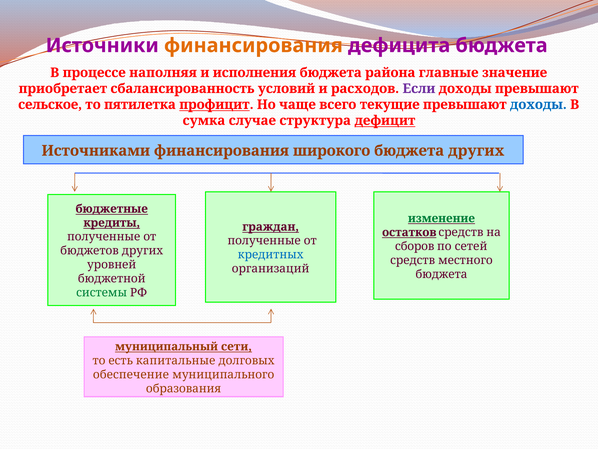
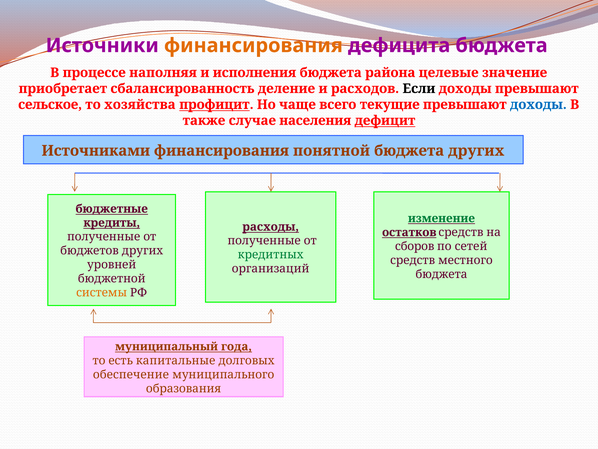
главные: главные -> целевые (449, 73)
условий: условий -> деление (286, 88)
Если colour: purple -> black (419, 88)
пятилетка: пятилетка -> хозяйства (140, 104)
сумка: сумка -> также (204, 120)
структура: структура -> населения (315, 120)
широкого: широкого -> понятной (332, 151)
граждан: граждан -> расходы (271, 227)
кредитных colour: blue -> green (271, 254)
системы colour: green -> orange (102, 292)
сети: сети -> года (236, 346)
